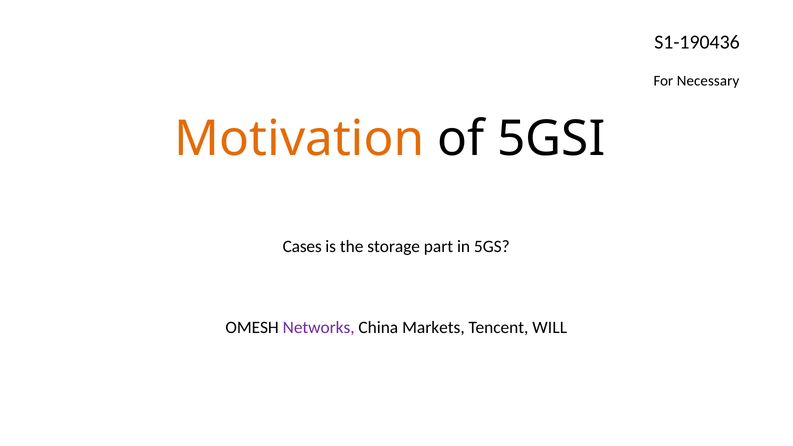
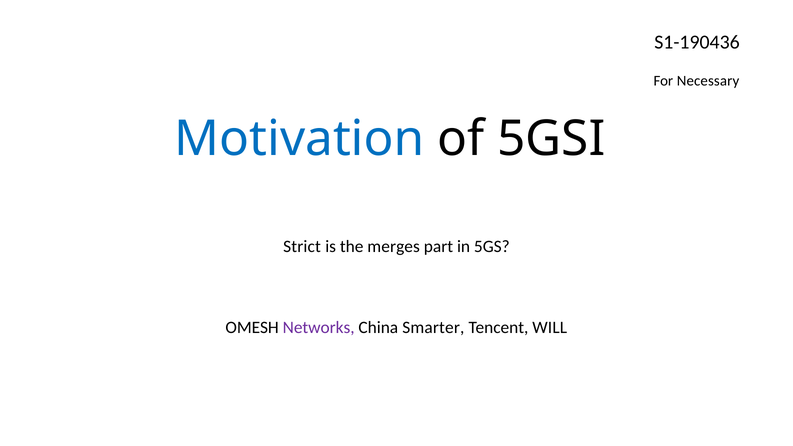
Motivation colour: orange -> blue (299, 139)
Cases: Cases -> Strict (302, 247)
storage: storage -> merges (394, 247)
Markets: Markets -> Smarter (433, 328)
